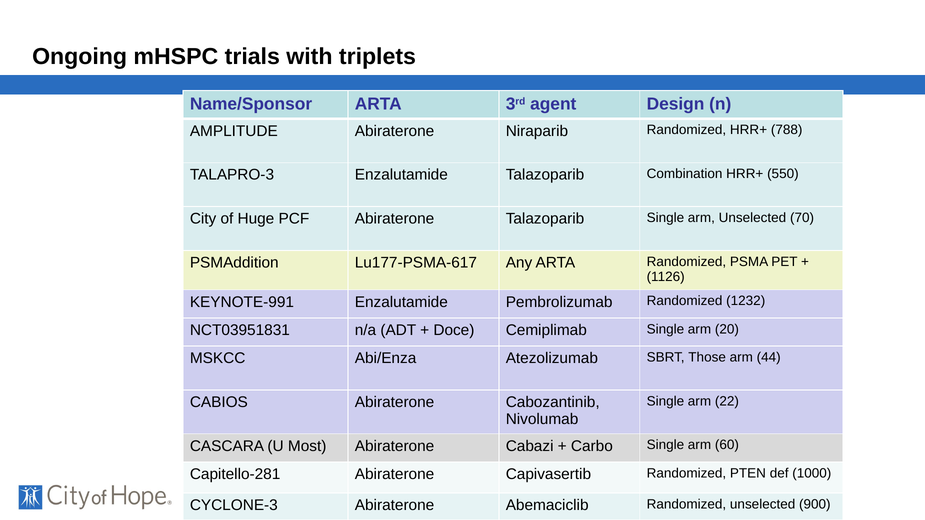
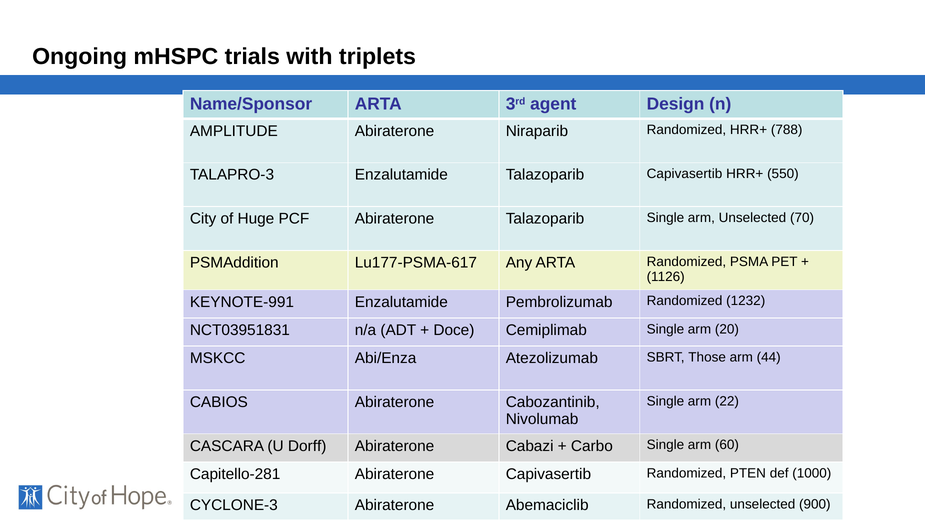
Talazoparib Combination: Combination -> Capivasertib (685, 174)
Most: Most -> Dorff (307, 446)
